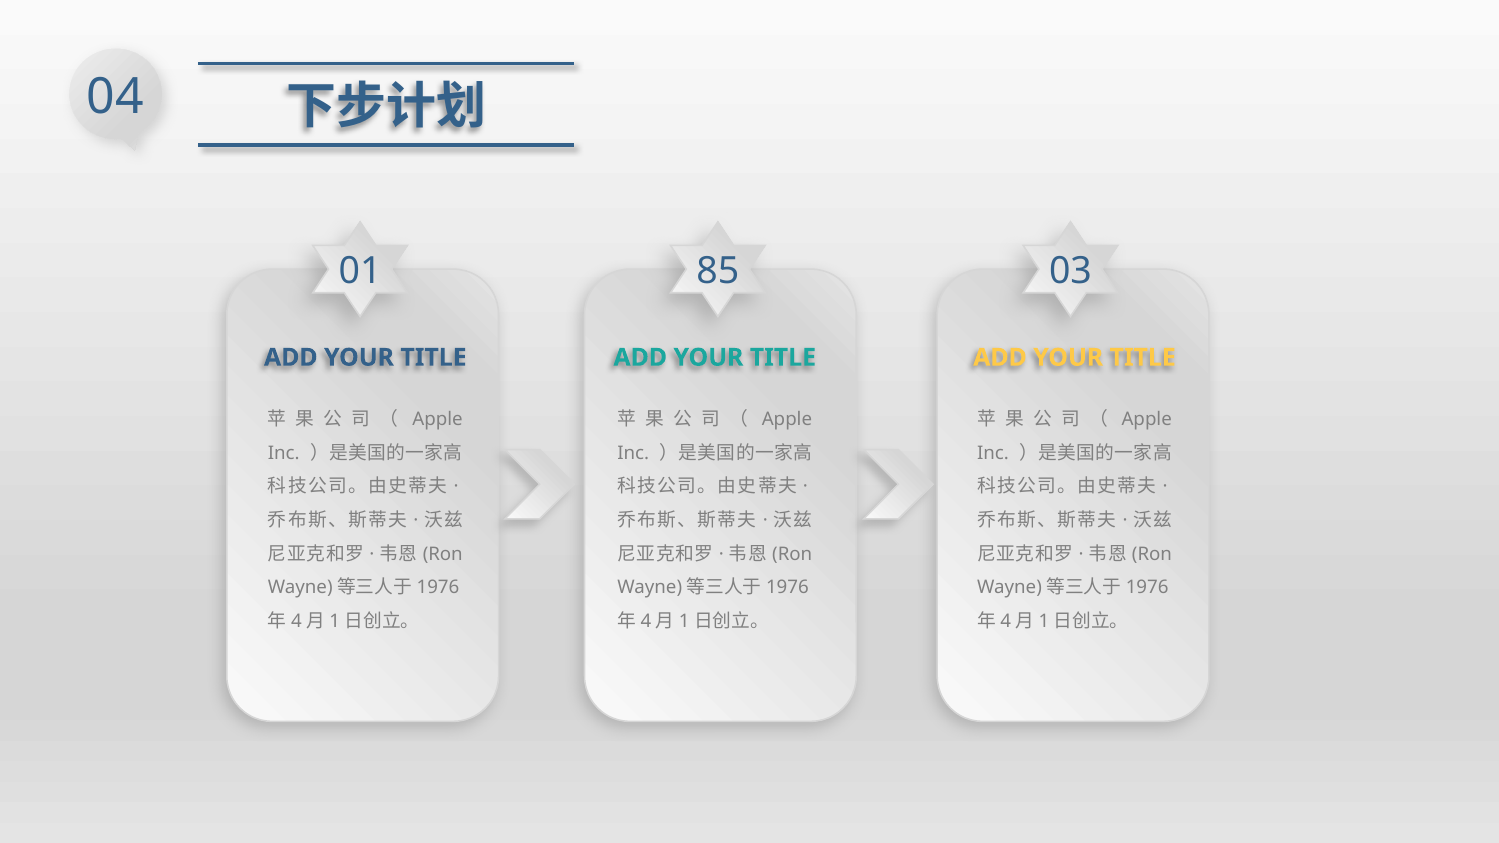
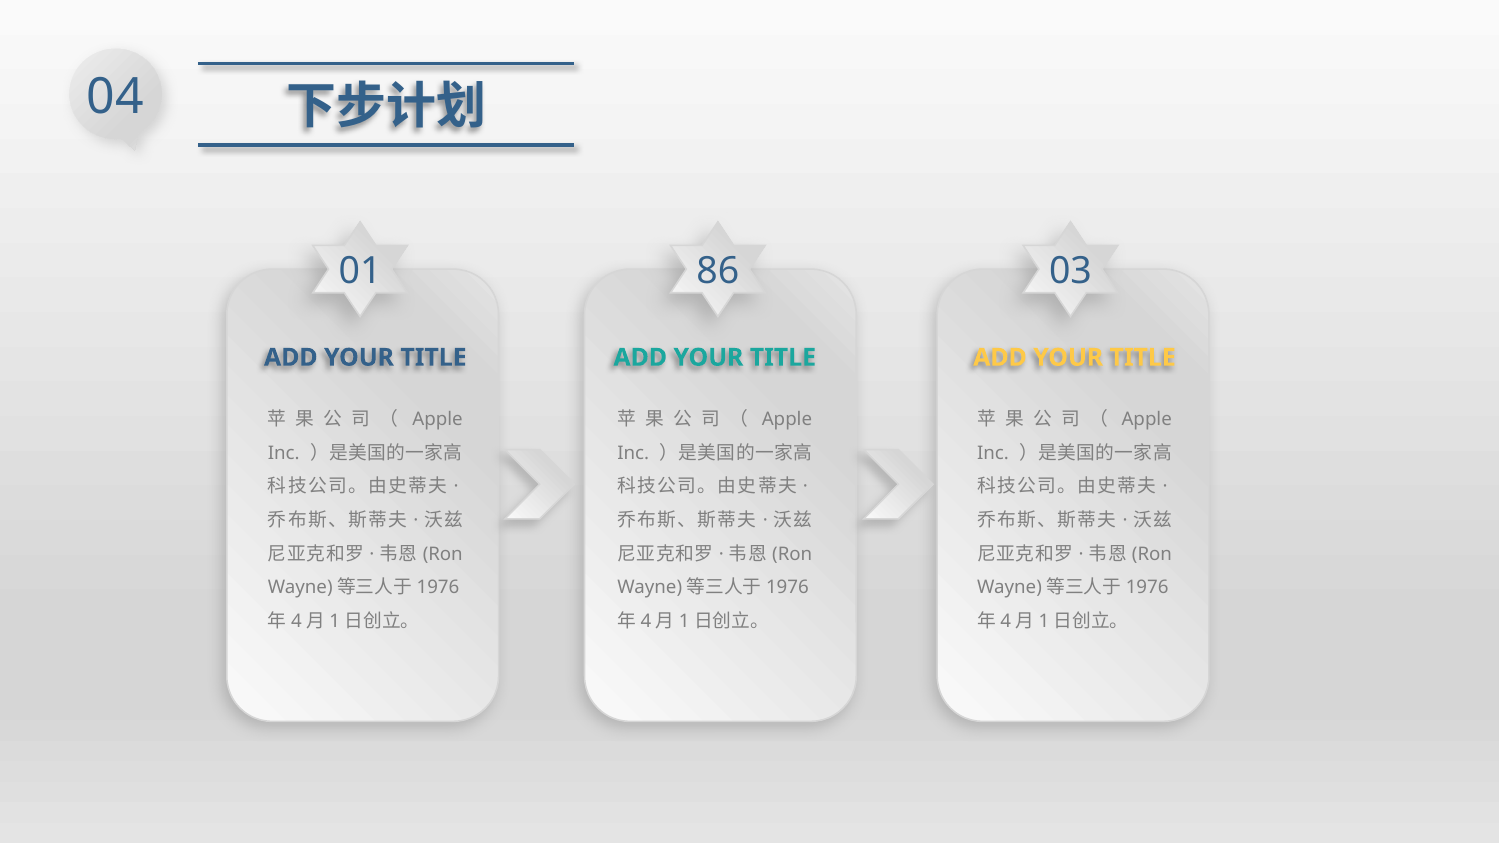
85: 85 -> 86 (718, 271)
